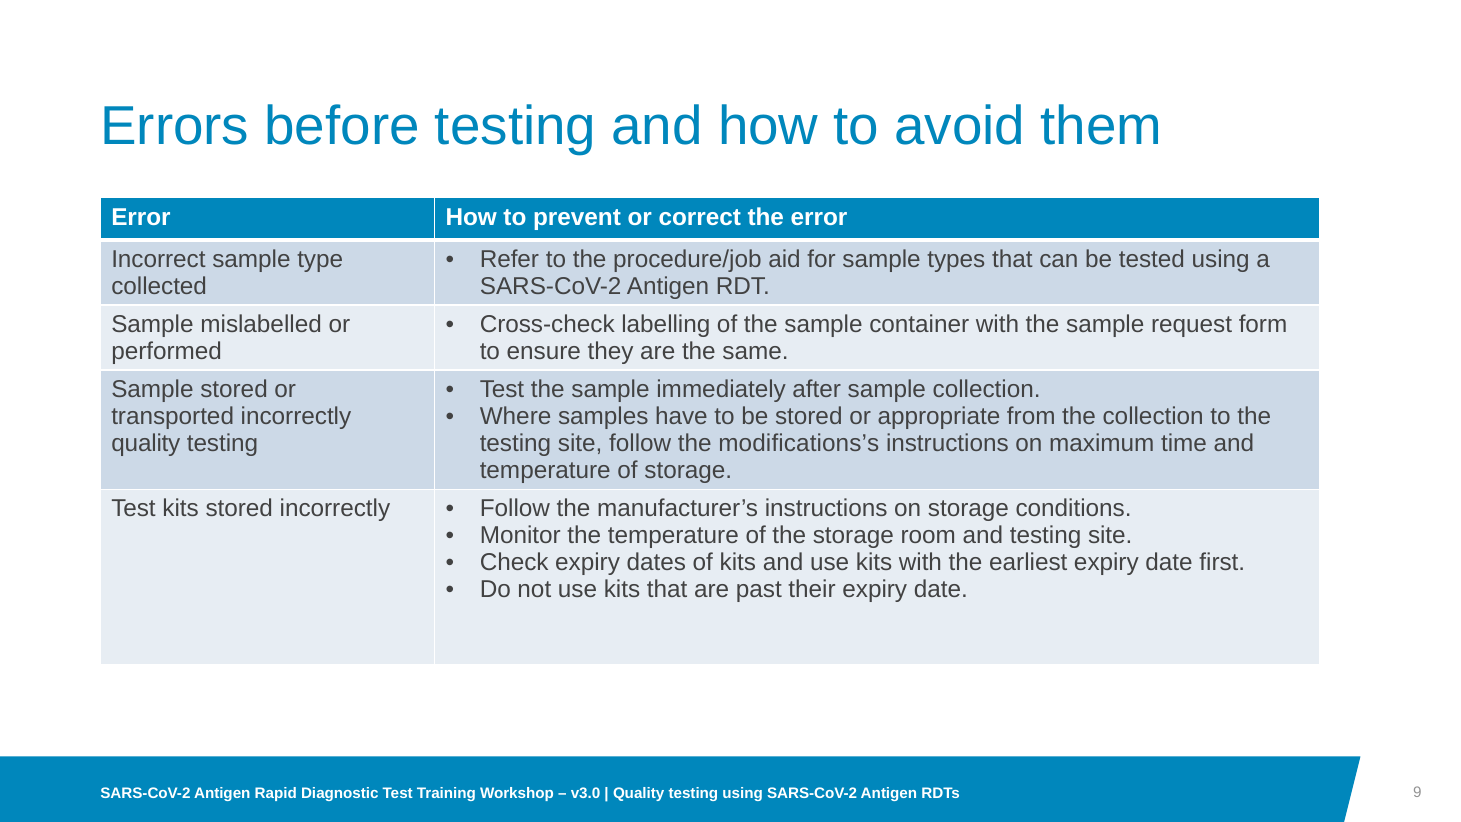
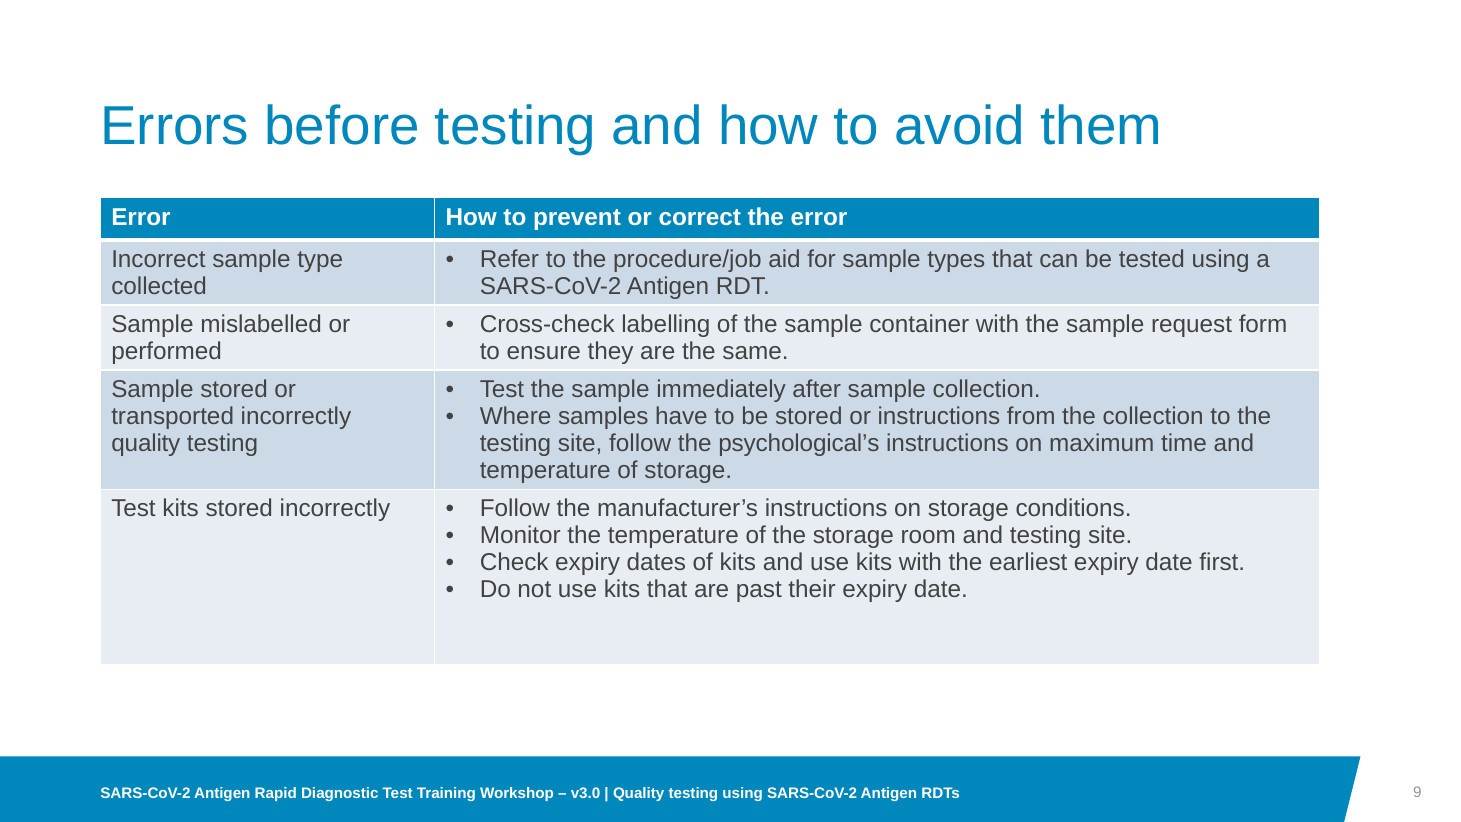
or appropriate: appropriate -> instructions (939, 416)
modifications’s: modifications’s -> psychological’s (799, 443)
